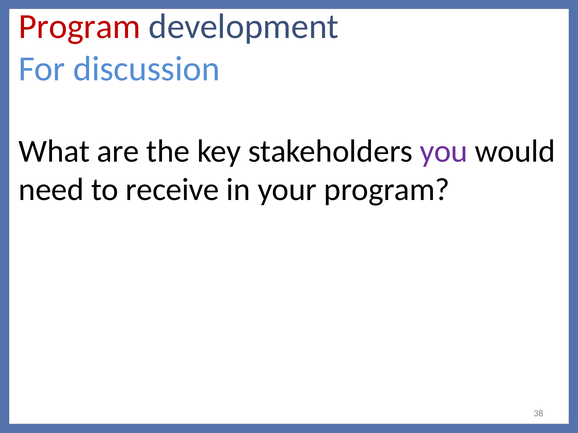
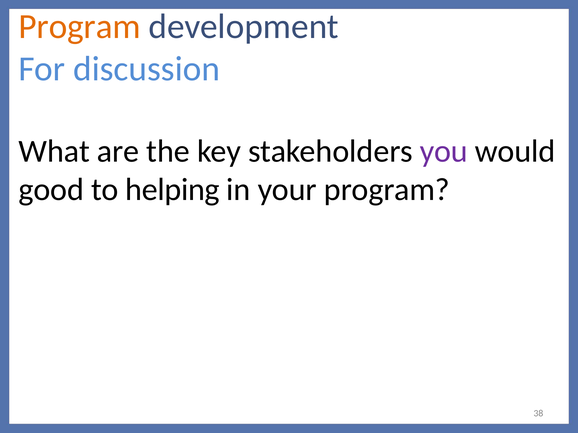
Program colour: red -> orange (80, 27)
need: need -> good (51, 190)
receive: receive -> helping (172, 190)
